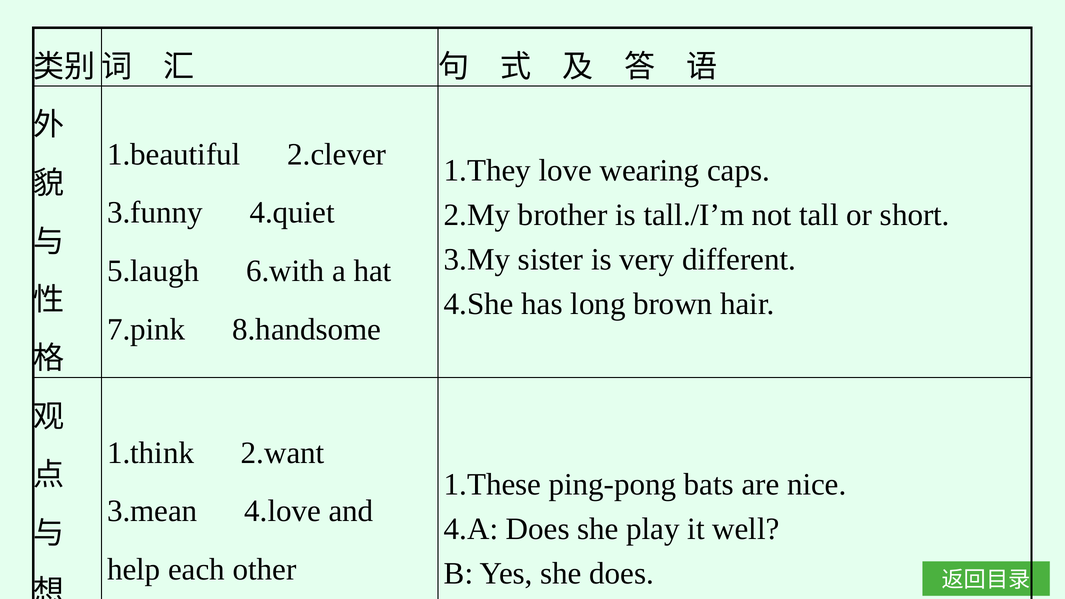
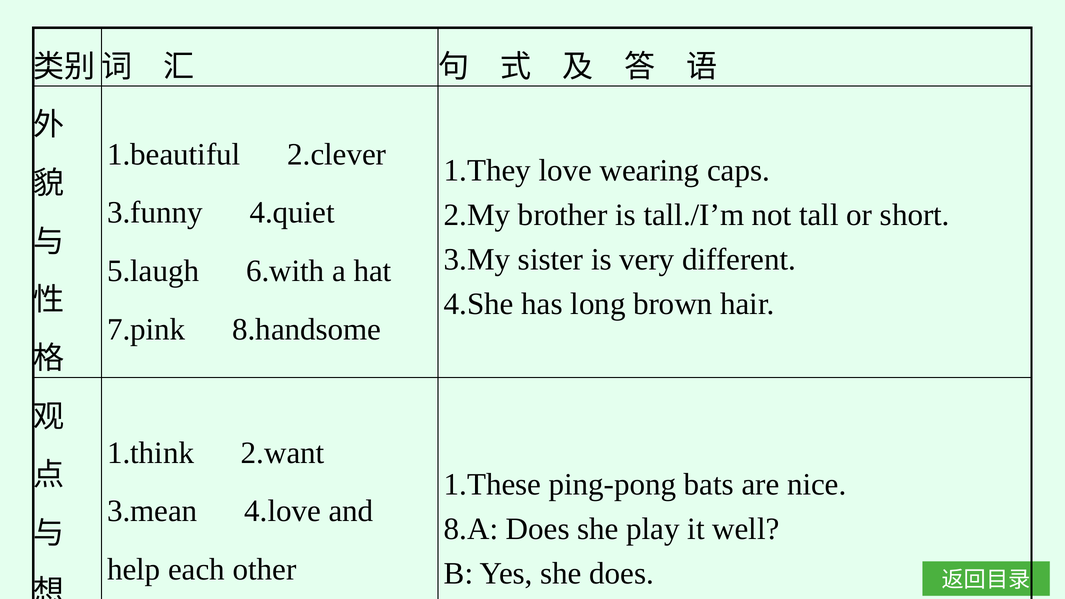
4.A: 4.A -> 8.A (471, 529)
